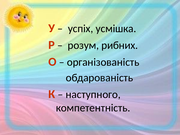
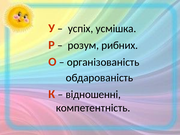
наступного: наступного -> відношенні (93, 94)
